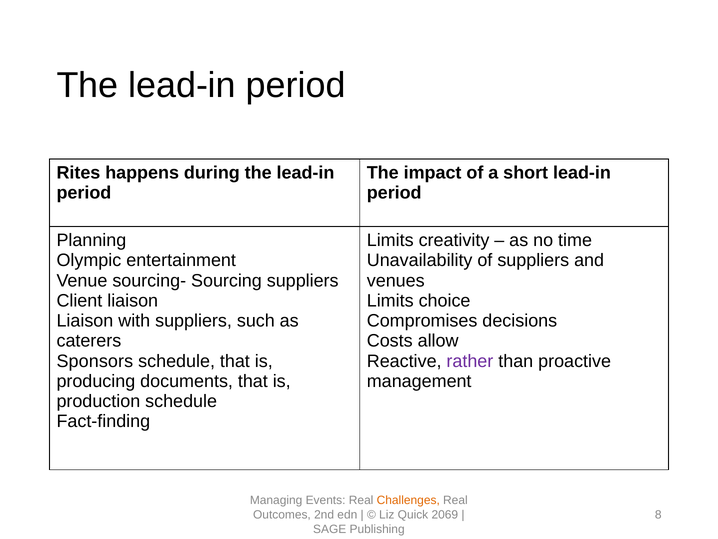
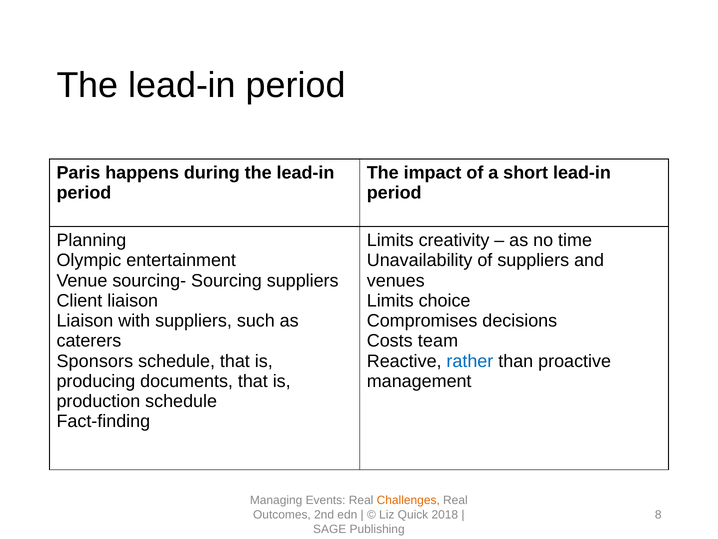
Rites: Rites -> Paris (78, 173)
allow: allow -> team (438, 341)
rather colour: purple -> blue (470, 361)
2069: 2069 -> 2018 (445, 514)
